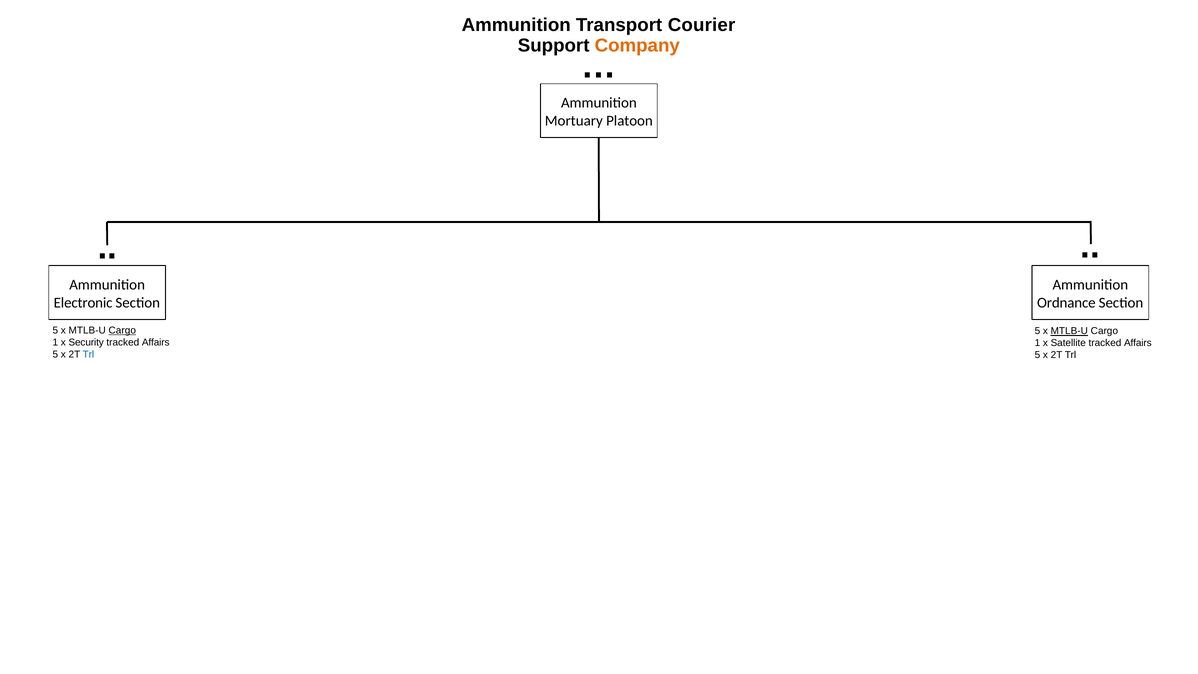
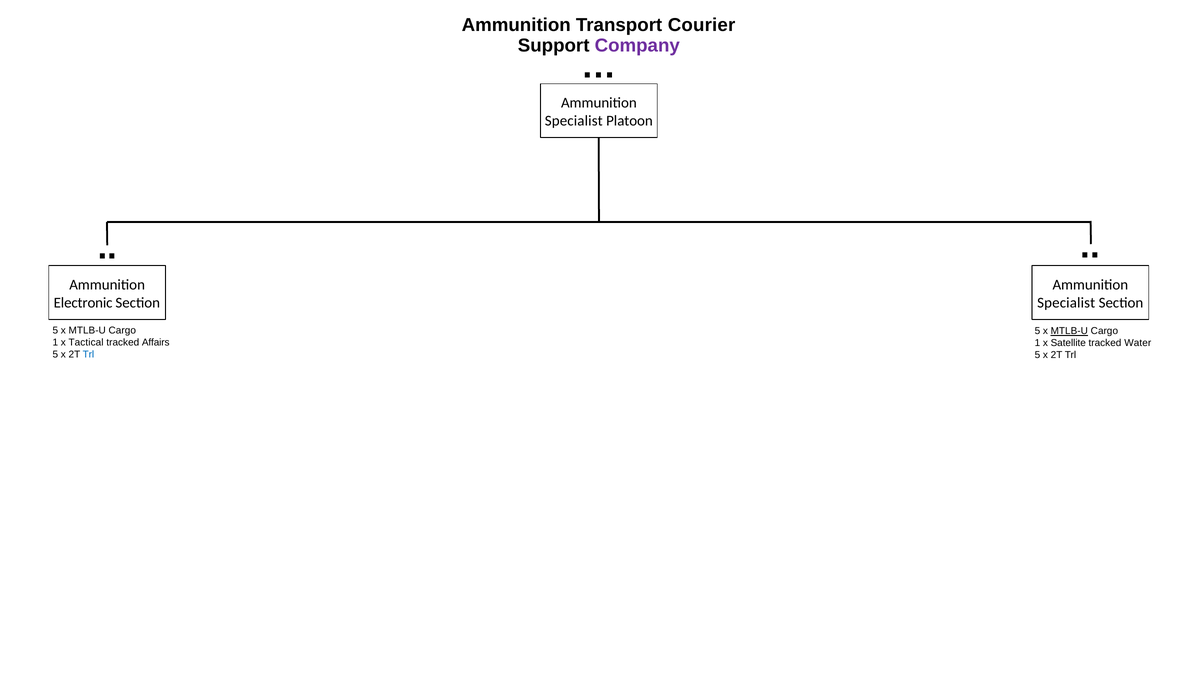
Company colour: orange -> purple (637, 45)
Mortuary: Mortuary -> Specialist (574, 121)
Ordnance: Ordnance -> Specialist (1066, 303)
Cargo underline: present -> none (122, 330)
Security: Security -> Tactical (86, 342)
Affairs: Affairs -> Water (1138, 343)
